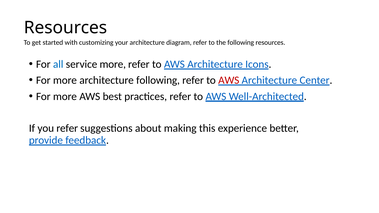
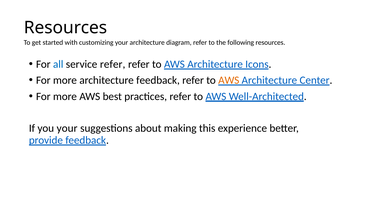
service more: more -> refer (113, 64)
architecture following: following -> feedback (158, 80)
AWS colour: red -> orange (229, 80)
you refer: refer -> your (67, 128)
